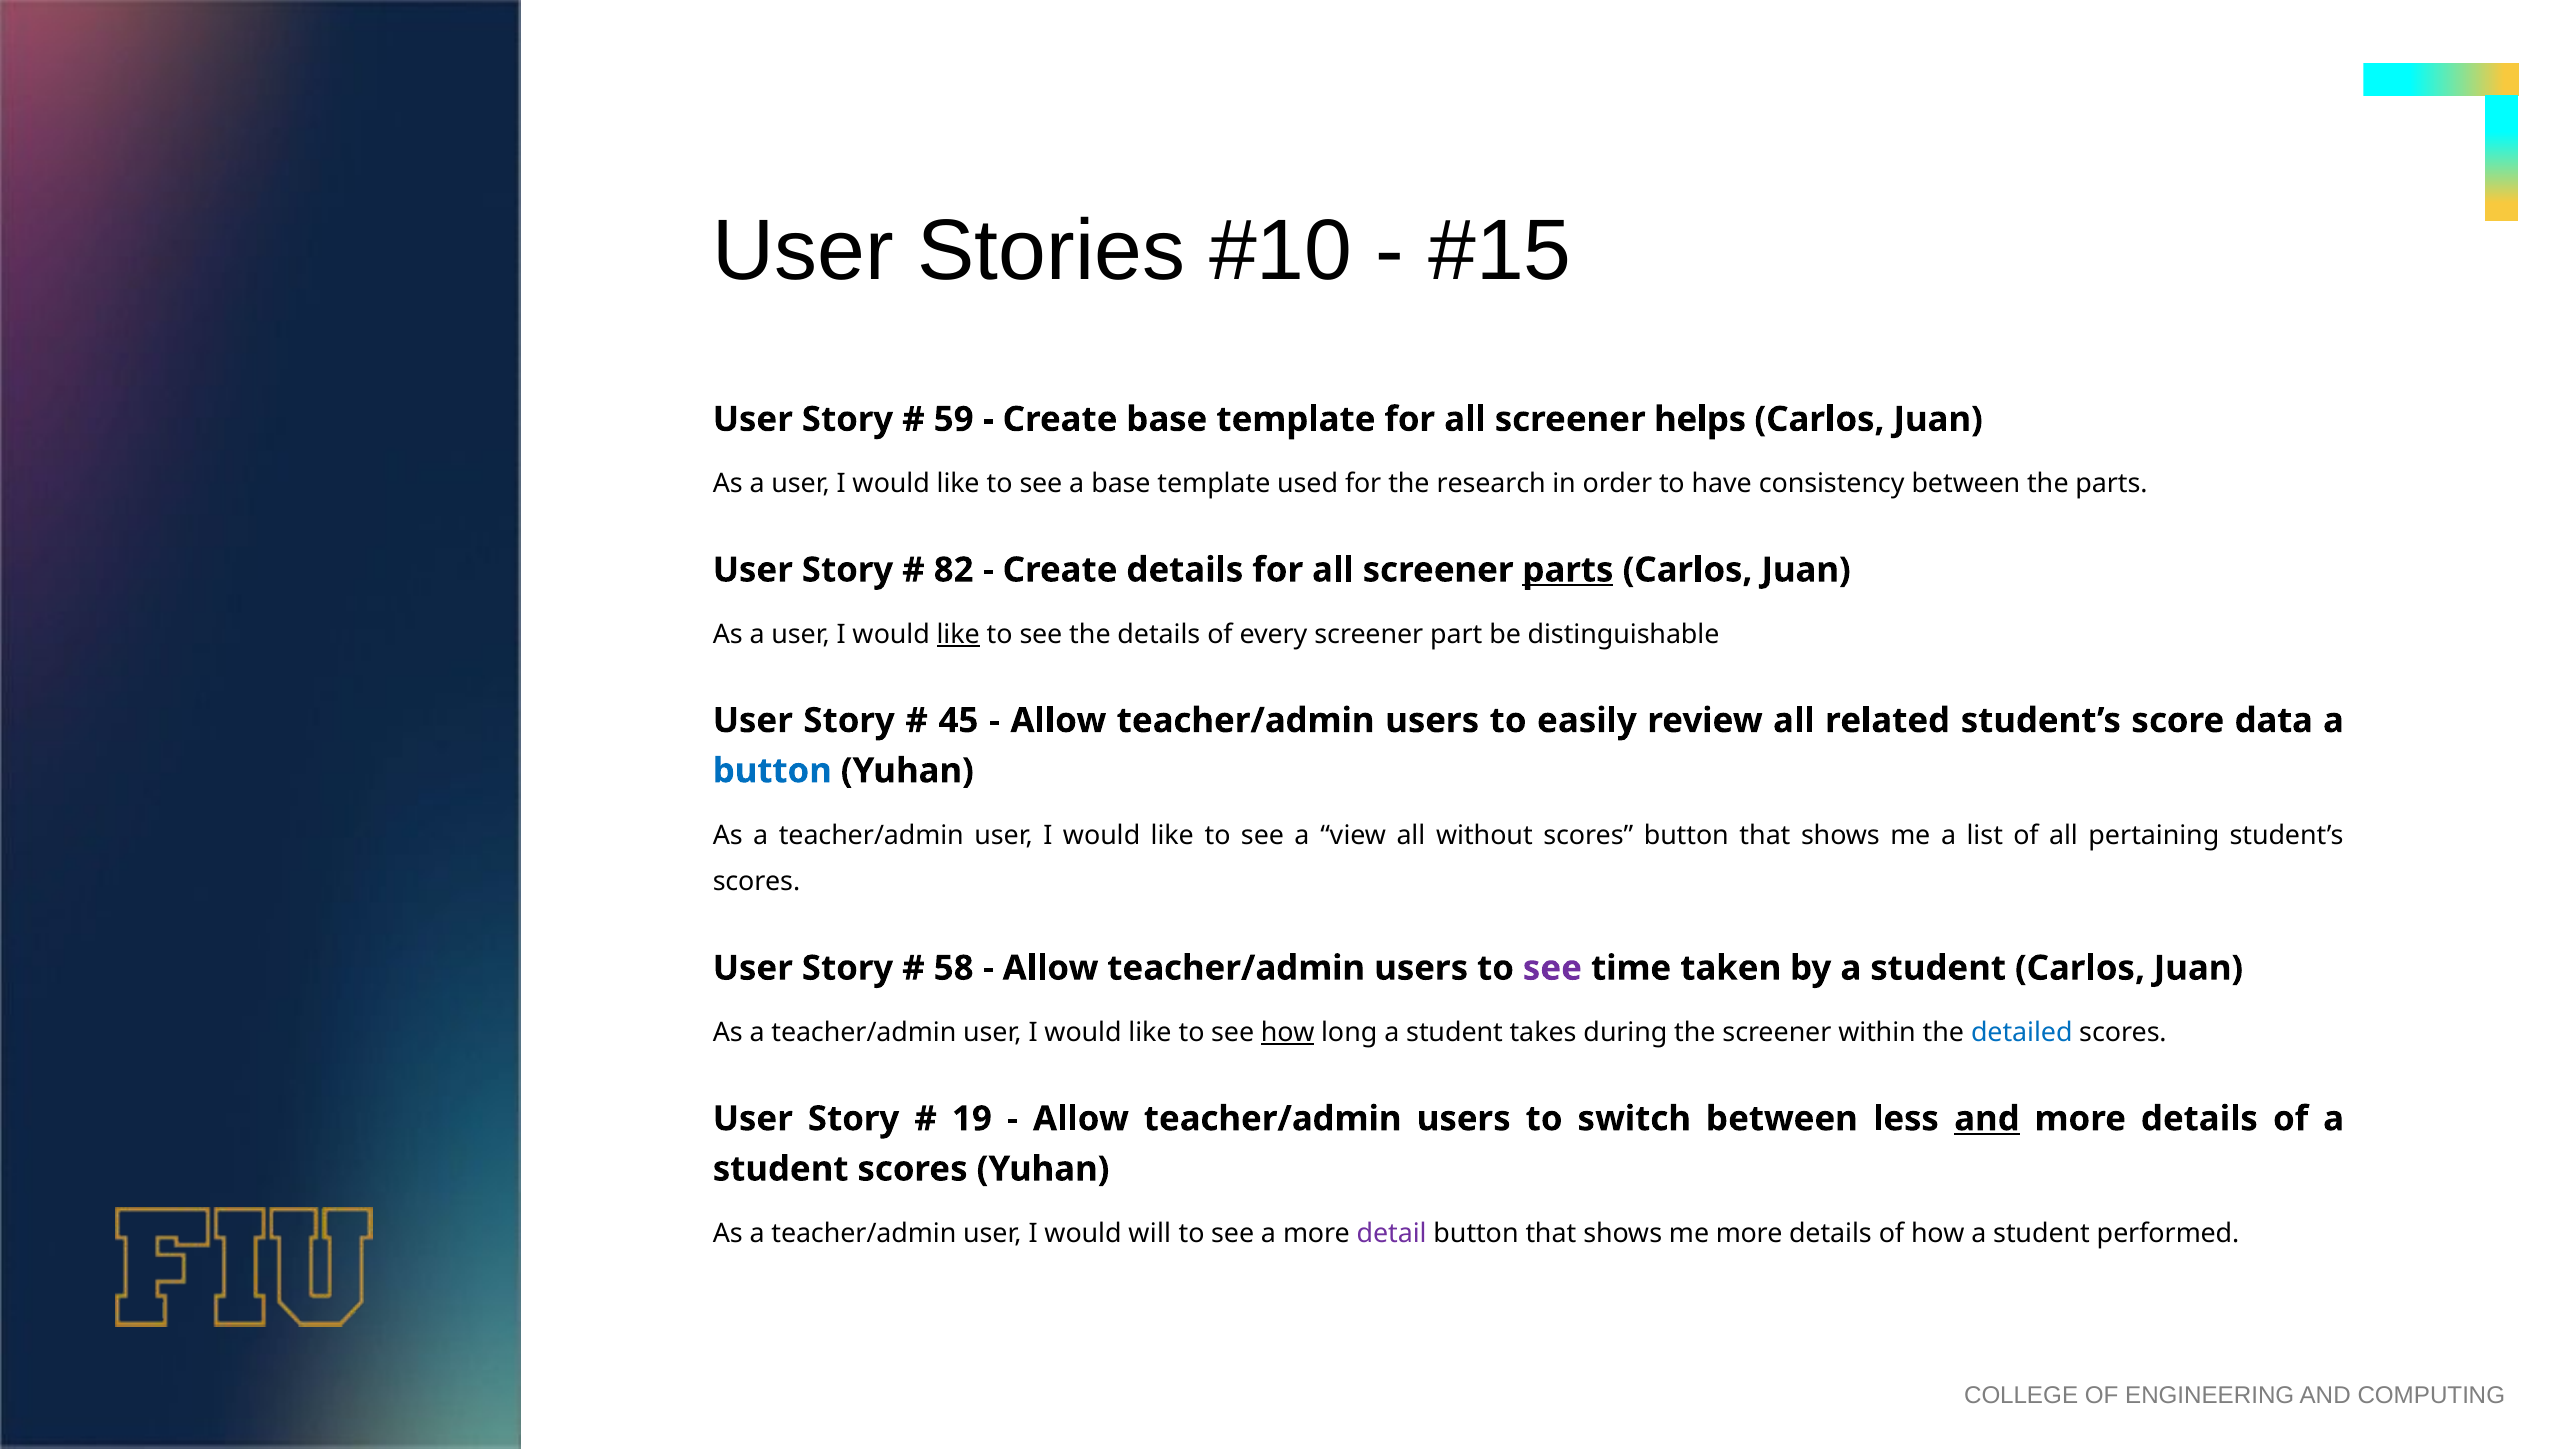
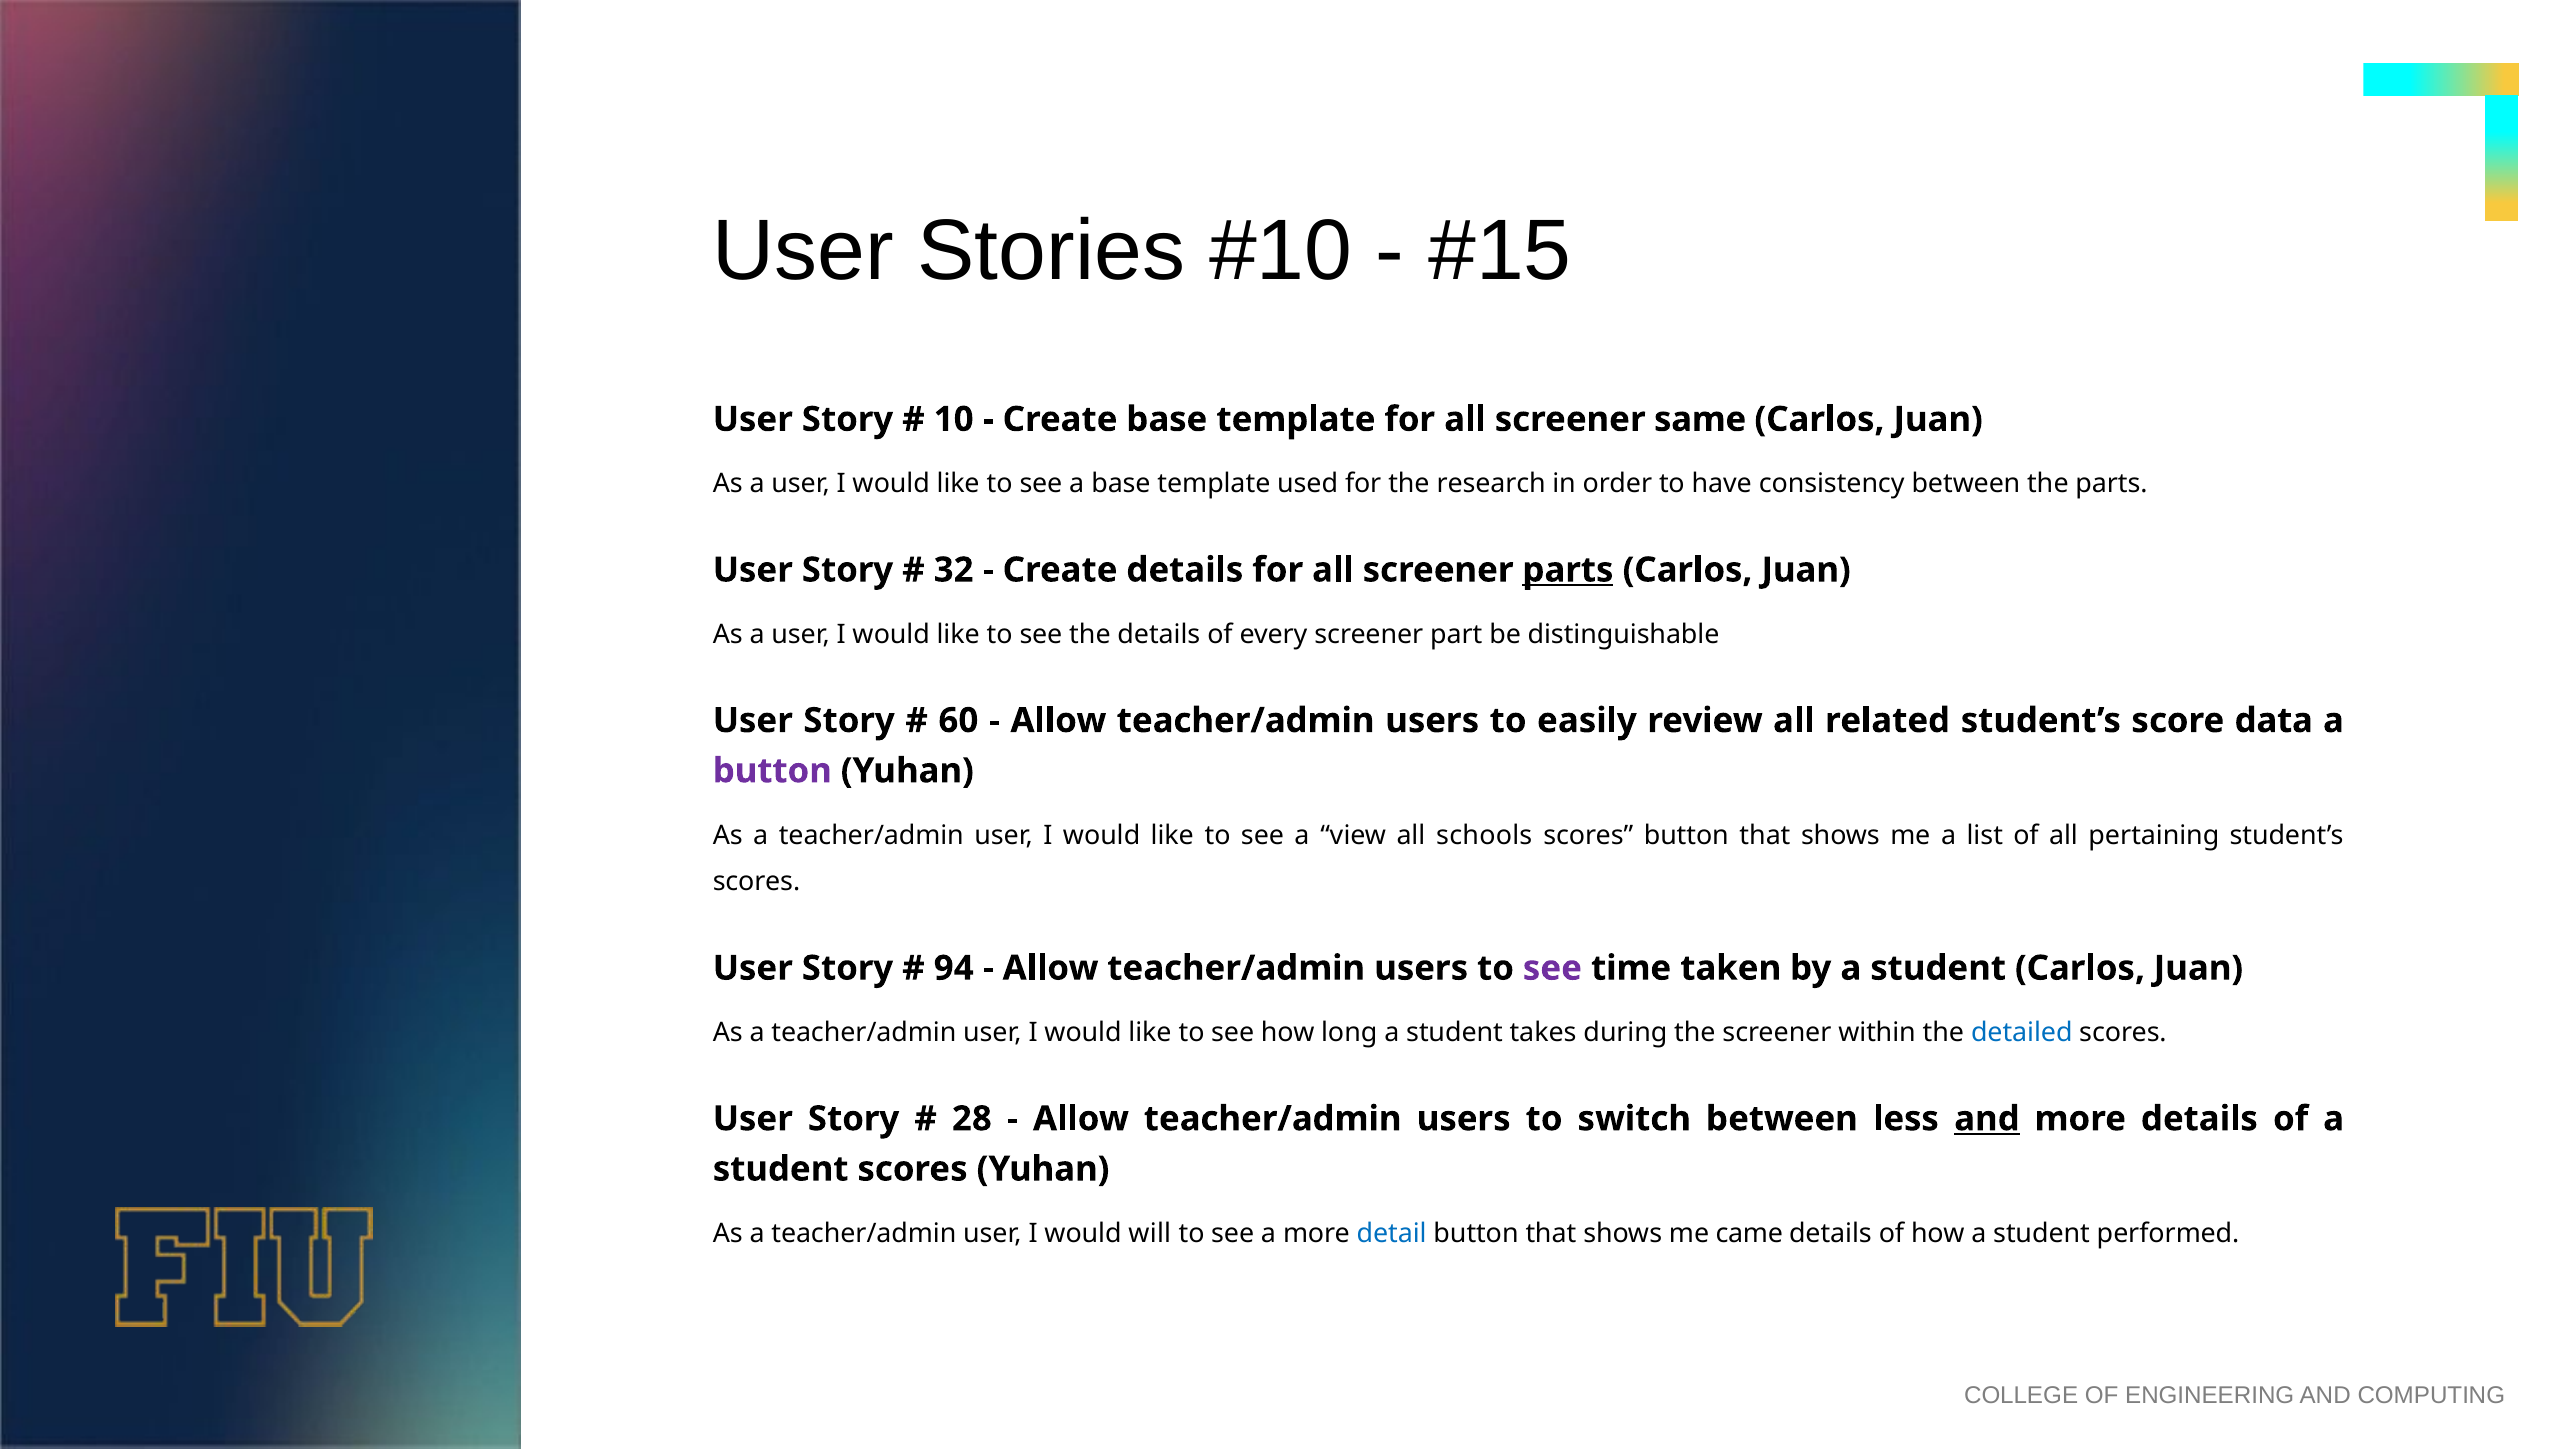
59: 59 -> 10 (954, 419)
helps: helps -> same (1700, 419)
82: 82 -> 32 (954, 570)
like underline: present -> none (958, 634)
45: 45 -> 60 (958, 721)
button colour: blue -> purple (772, 771)
without: without -> schools (1484, 835)
58: 58 -> 94 (954, 968)
how underline: present -> none (1288, 1033)
19: 19 -> 28 (972, 1119)
detail colour: purple -> blue (1392, 1233)
me more: more -> came (1749, 1233)
